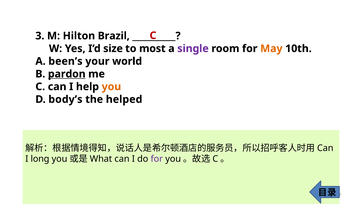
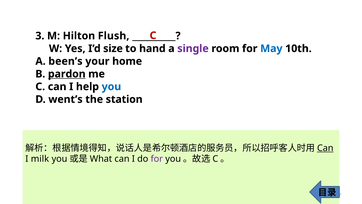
Brazil: Brazil -> Flush (114, 36)
most: most -> hand (152, 48)
May colour: orange -> blue (271, 48)
world: world -> home (127, 61)
you colour: orange -> blue (111, 87)
body’s: body’s -> went’s (66, 99)
helped: helped -> station (124, 99)
Can underline: none -> present (325, 148)
long: long -> milk (40, 159)
